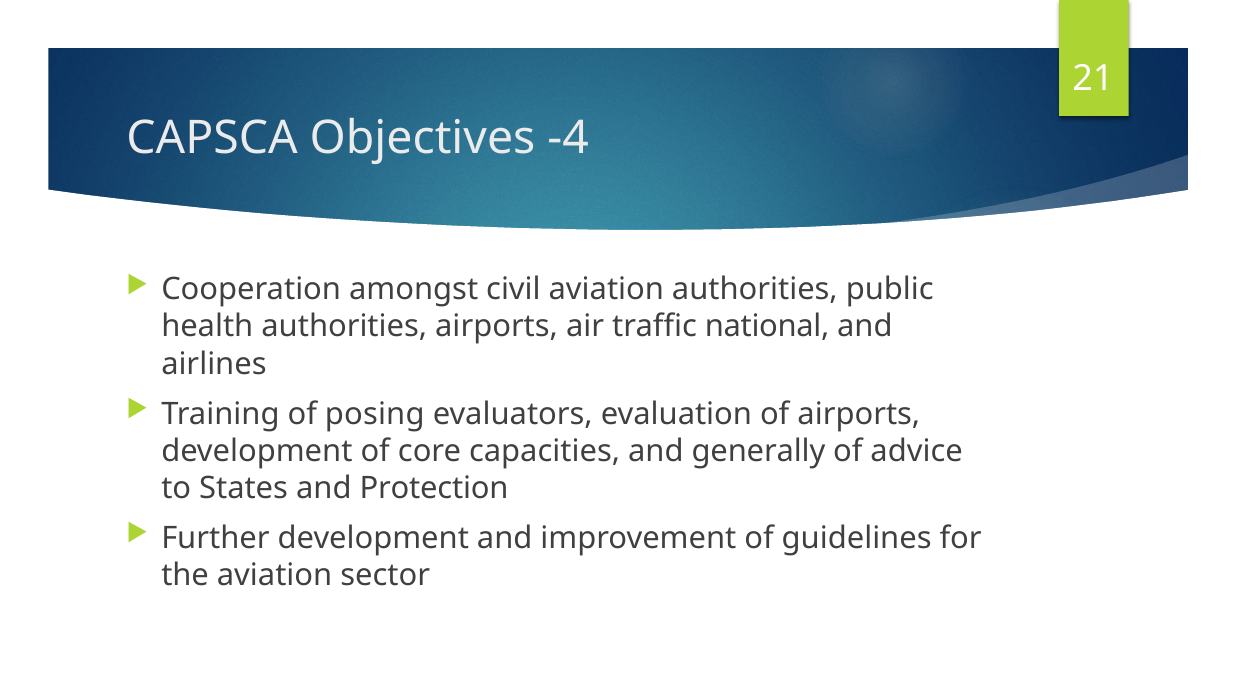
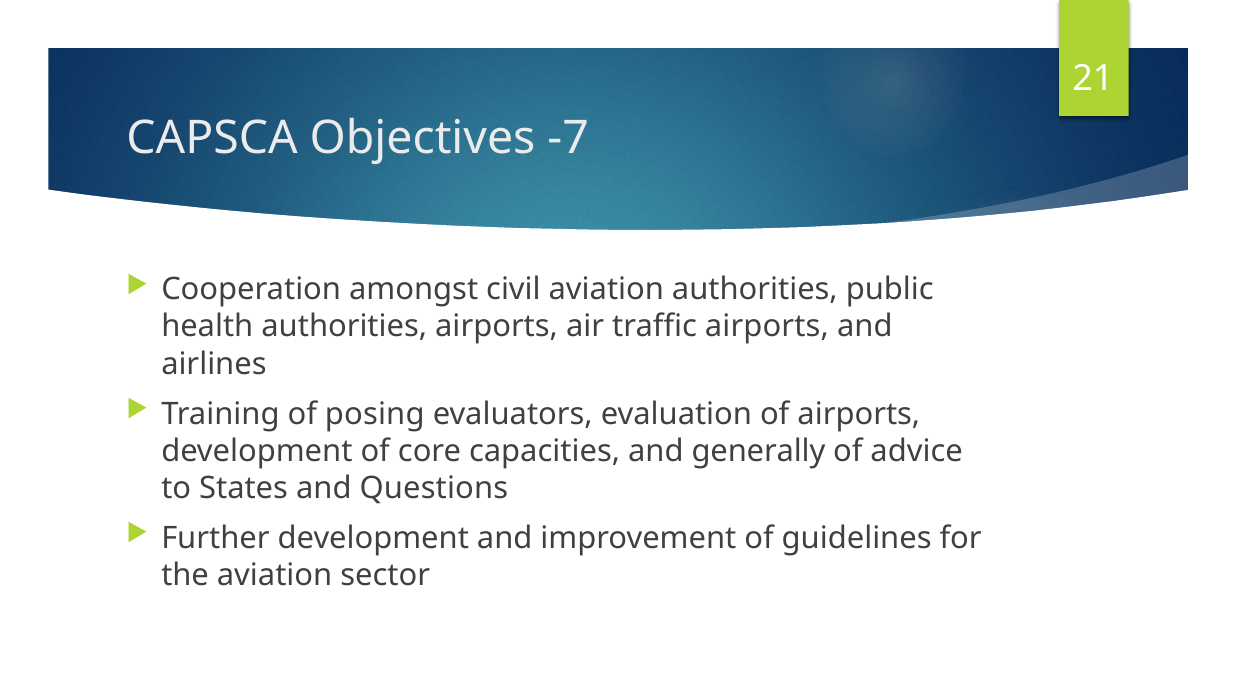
-4: -4 -> -7 (568, 138)
traffic national: national -> airports (767, 327)
Protection: Protection -> Questions (434, 488)
